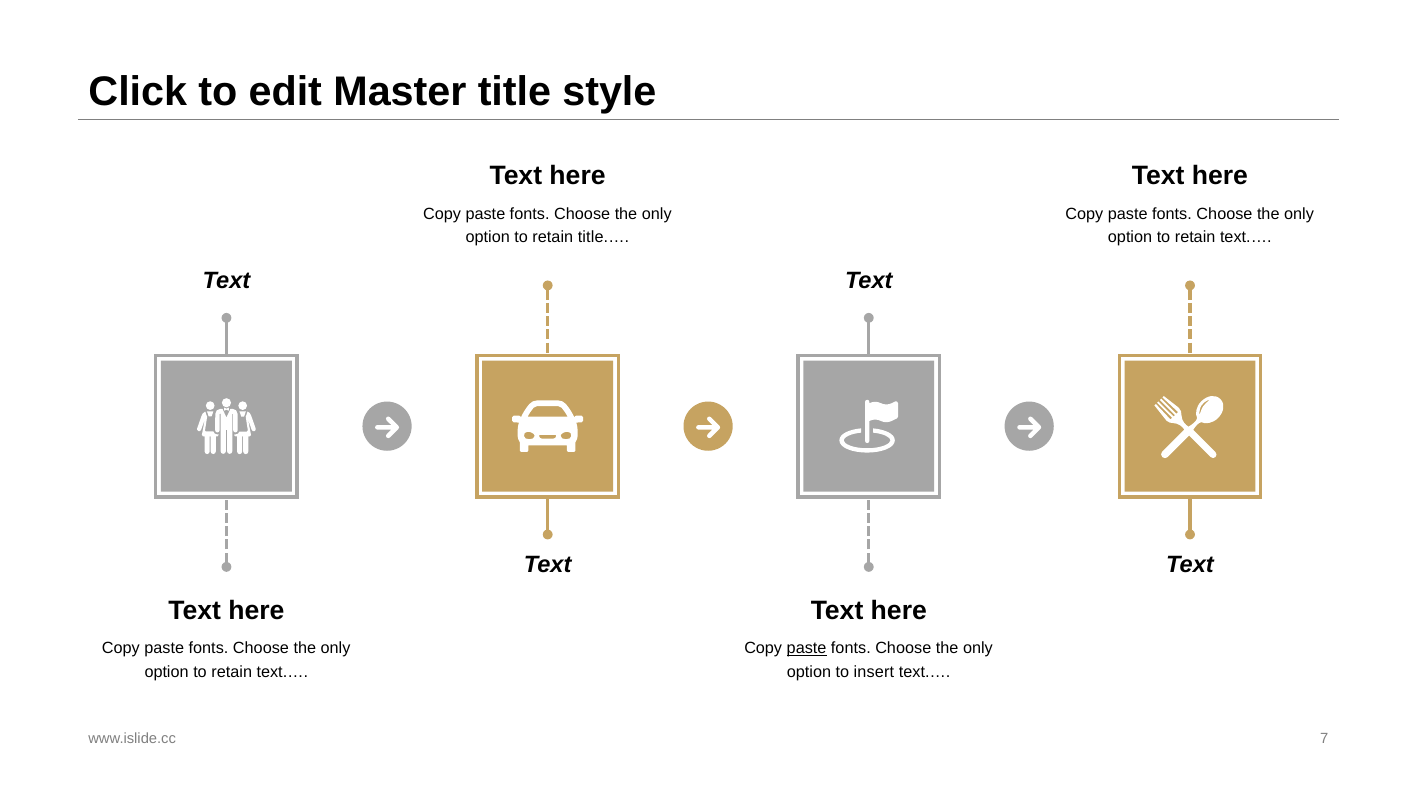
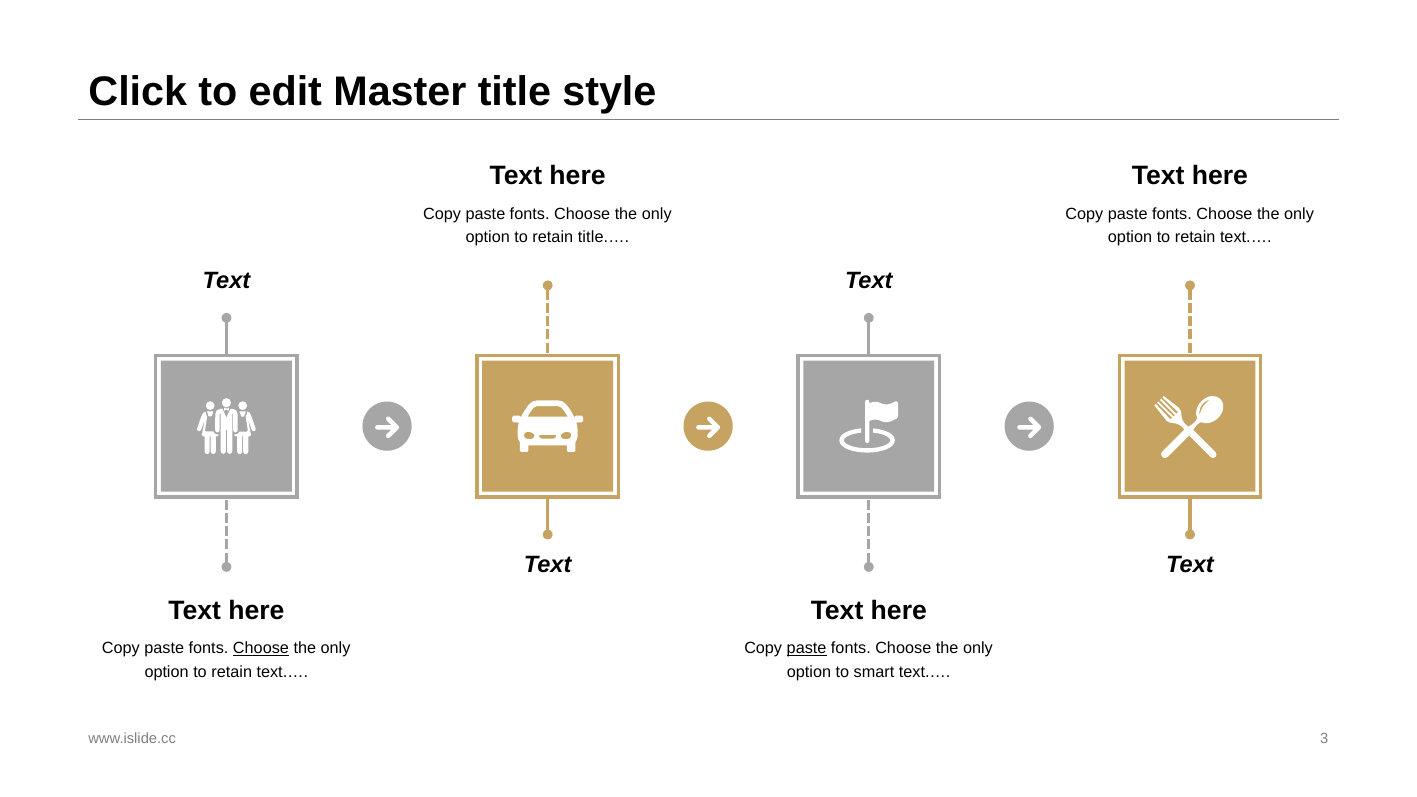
Choose underline: none -> present (261, 648)
insert: insert -> smart (874, 672)
7: 7 -> 3 (1324, 738)
